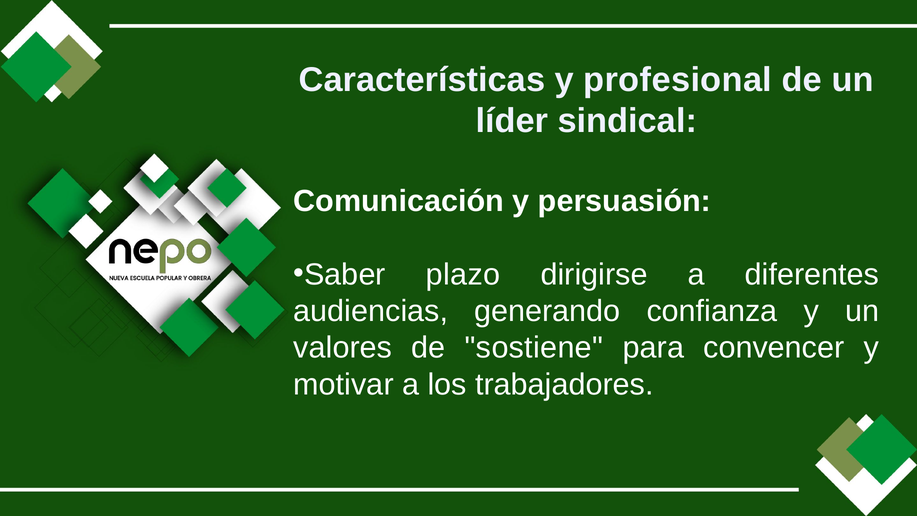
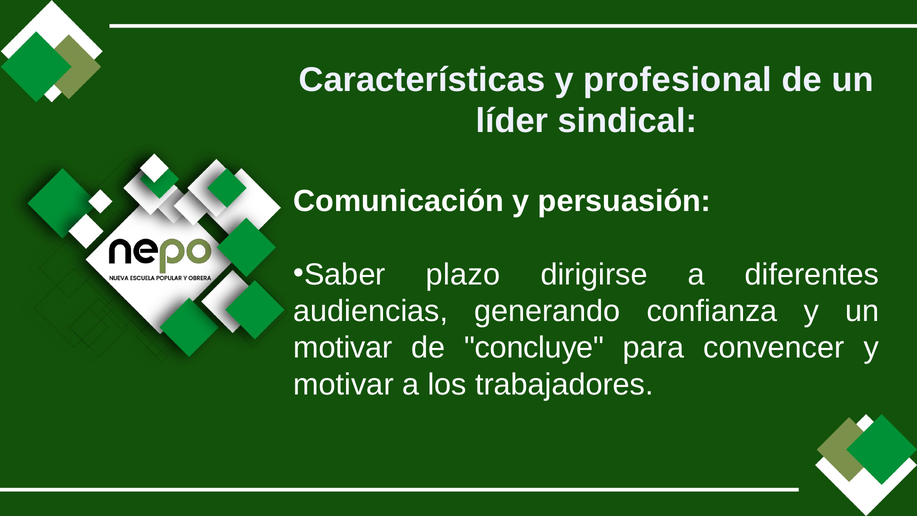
valores: valores -> motivar (343, 348)
sostiene: sostiene -> concluye (534, 348)
